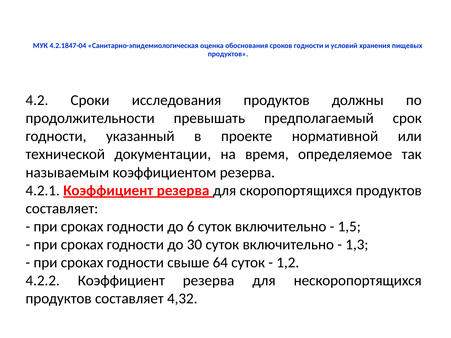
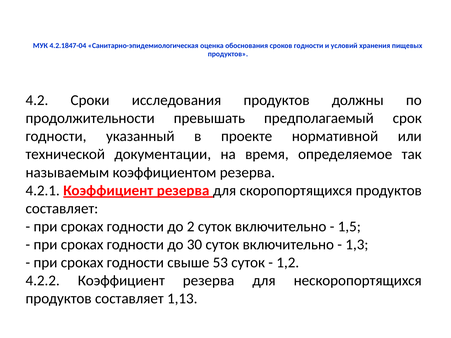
6: 6 -> 2 (191, 227)
64: 64 -> 53 (220, 263)
4,32: 4,32 -> 1,13 (182, 299)
